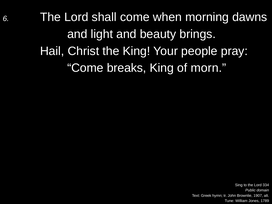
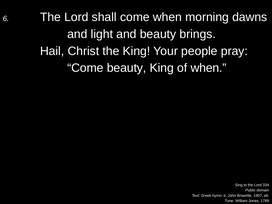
Come breaks: breaks -> beauty (127, 68)
of morn: morn -> when (208, 68)
